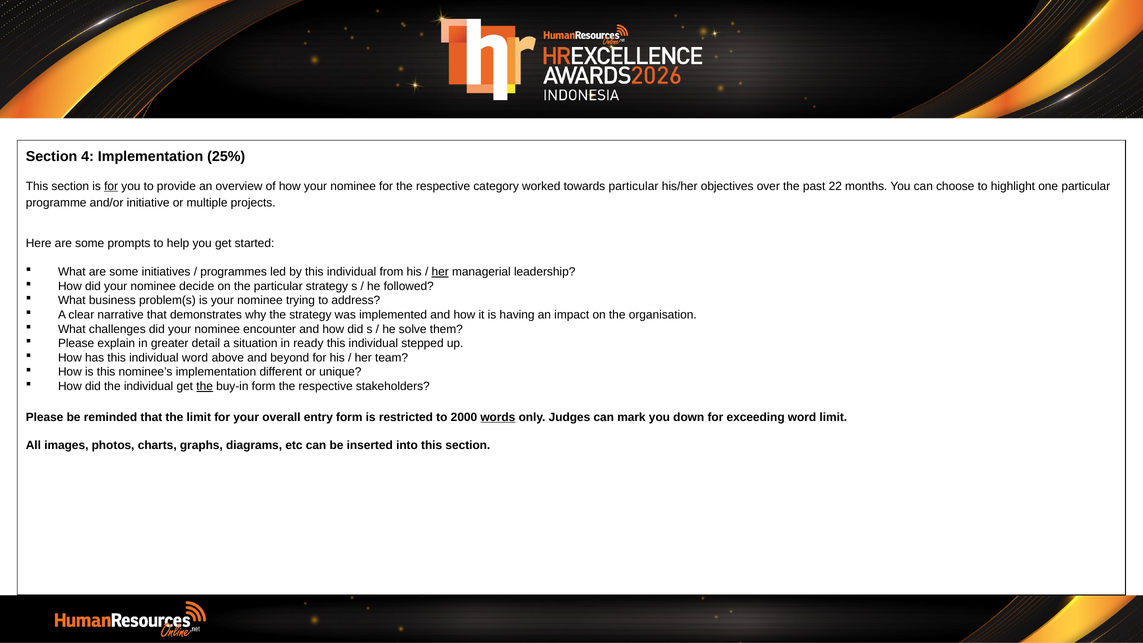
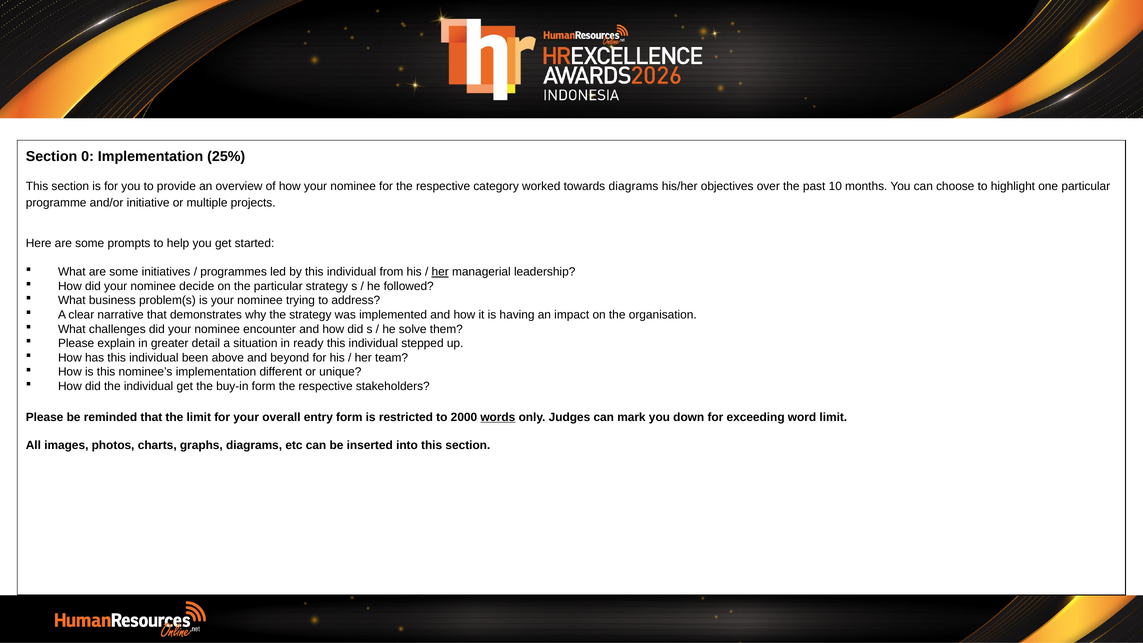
4: 4 -> 0 (88, 157)
for underline: present -> none (111, 186)
towards particular: particular -> diagrams (633, 186)
22: 22 -> 10 (835, 186)
individual word: word -> been (195, 358)
the underline: present -> none (205, 386)
